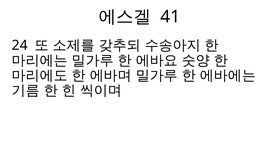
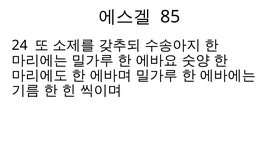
41: 41 -> 85 (170, 17)
